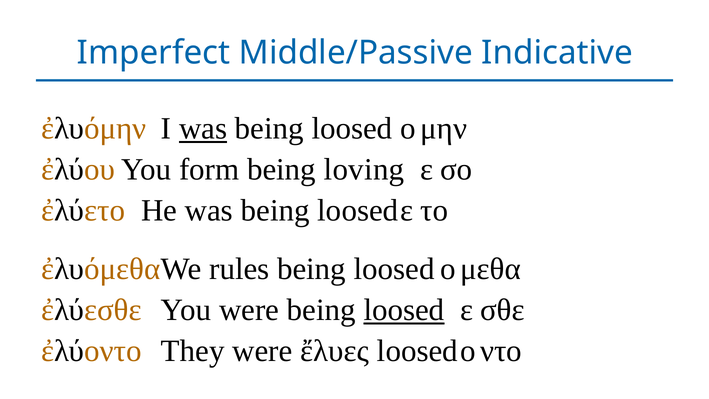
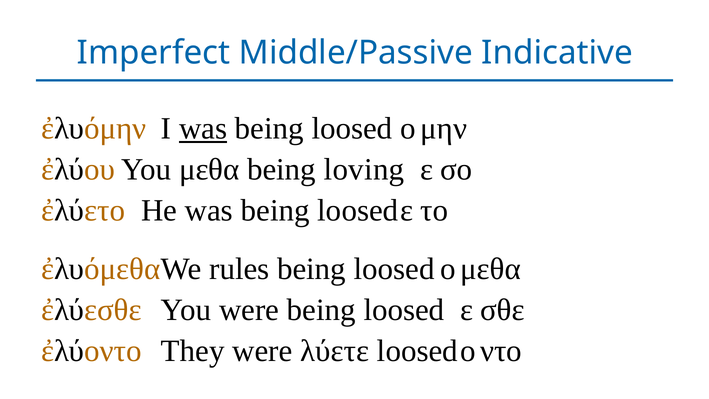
form: form -> μεθα (209, 169)
loosed underline: present -> none (404, 310)
ἔλυες: ἔλυες -> λύετε (335, 351)
